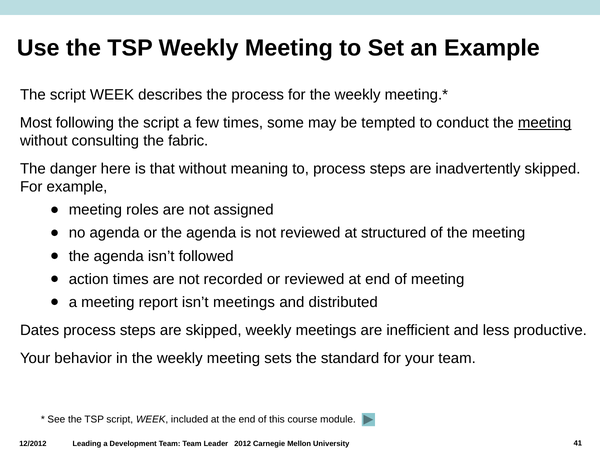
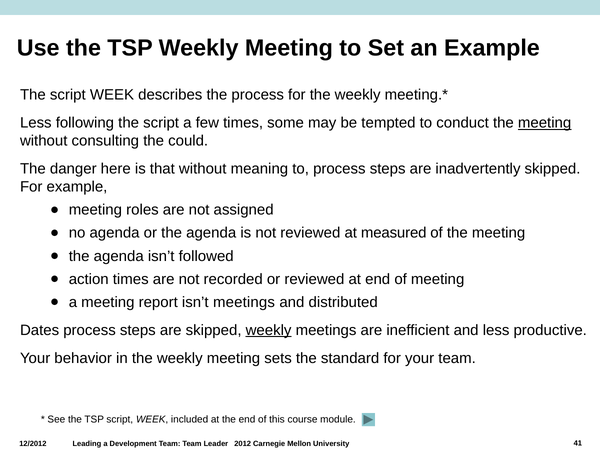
Most: Most -> Less (36, 123)
fabric: fabric -> could (188, 141)
structured: structured -> measured (394, 233)
weekly underline: none -> present (269, 330)
